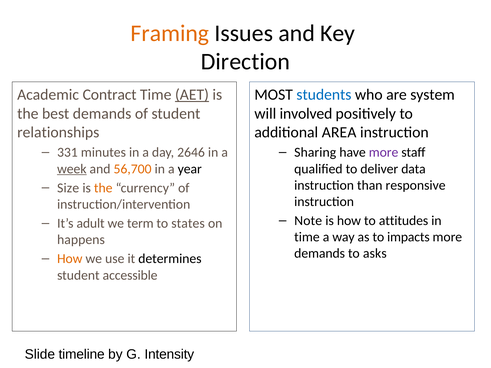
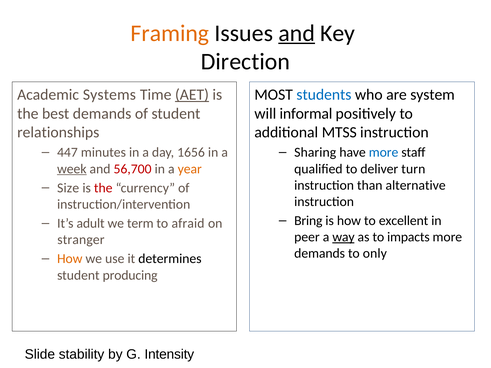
and underline: none -> present (297, 33)
Contract: Contract -> Systems (109, 95)
involved: involved -> informal (306, 114)
AREA: AREA -> MTSS (339, 132)
331: 331 -> 447 (67, 153)
2646: 2646 -> 1656 (191, 153)
more colour: purple -> blue (384, 153)
56,700 colour: orange -> red (133, 169)
year colour: black -> orange (190, 169)
data: data -> turn (413, 169)
responsive: responsive -> alternative (416, 185)
the colour: orange -> red (103, 188)
Note: Note -> Bring (308, 221)
attitudes: attitudes -> excellent (404, 221)
states: states -> afraid (188, 224)
time: time -> peer (307, 237)
way underline: none -> present (343, 237)
happens: happens -> stranger (81, 240)
asks: asks -> only (375, 254)
accessible: accessible -> producing (130, 275)
timeline: timeline -> stability (82, 354)
